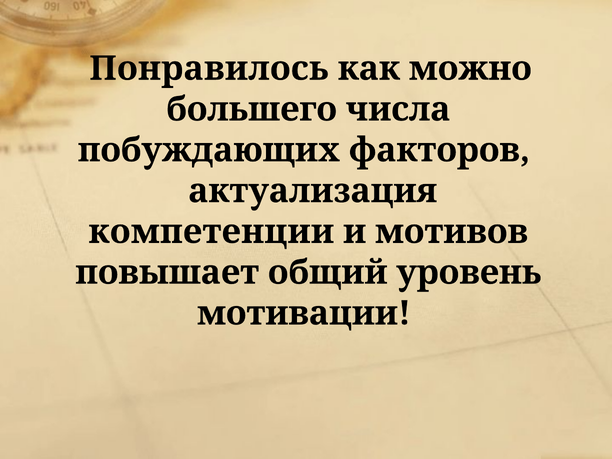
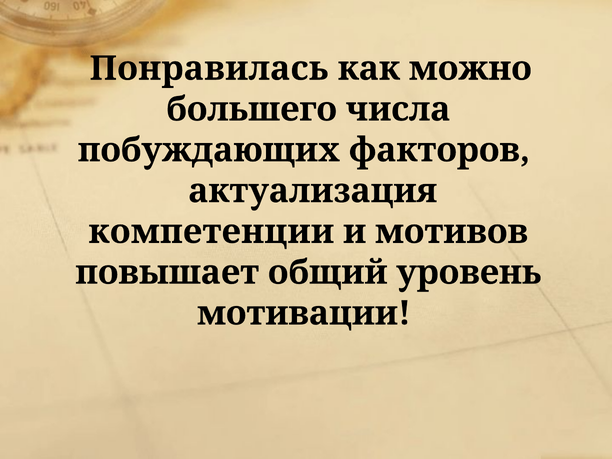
Понравилось: Понравилось -> Понравилась (209, 69)
